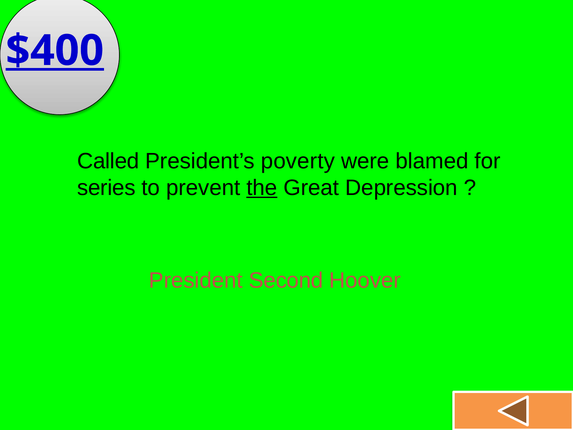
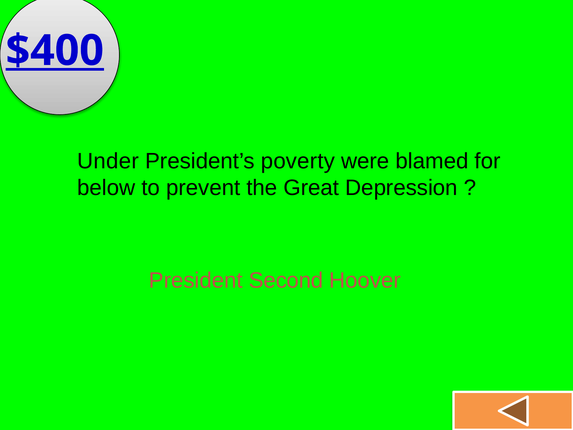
Called: Called -> Under (108, 161)
series: series -> below (106, 188)
the underline: present -> none (262, 188)
